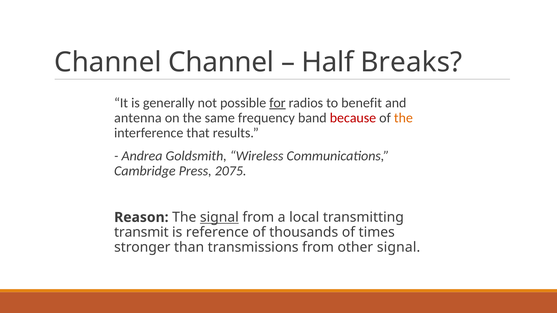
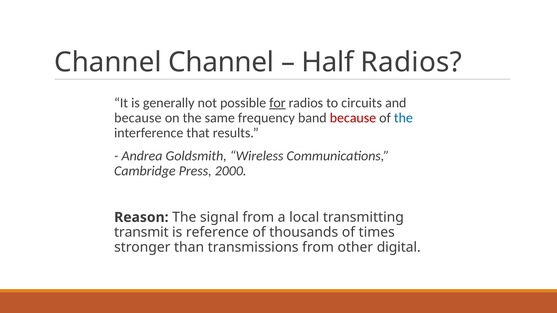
Half Breaks: Breaks -> Radios (411, 62)
benefit: benefit -> circuits (362, 103)
antenna: antenna -> because (138, 118)
the colour: orange -> blue (403, 118)
2075: 2075 -> 2000 (231, 171)
signal underline: present -> none (219, 218)
other signal: signal -> digital (399, 248)
